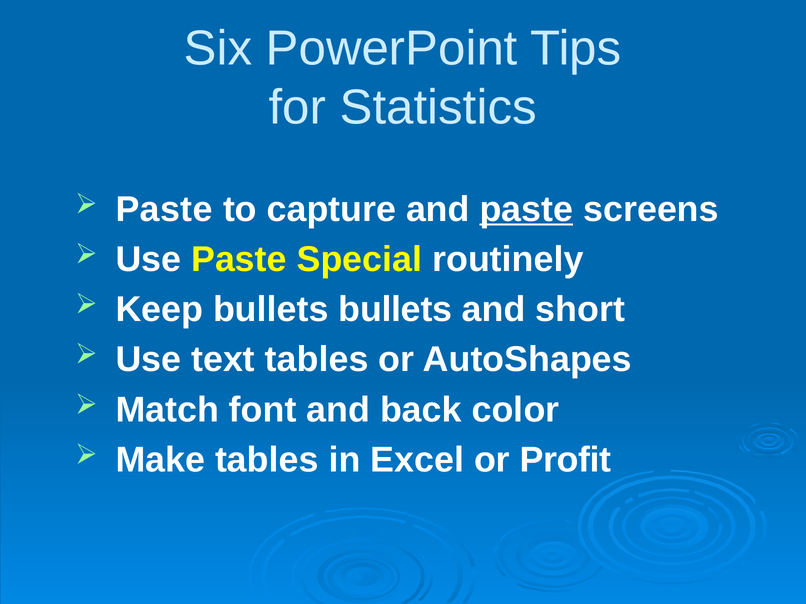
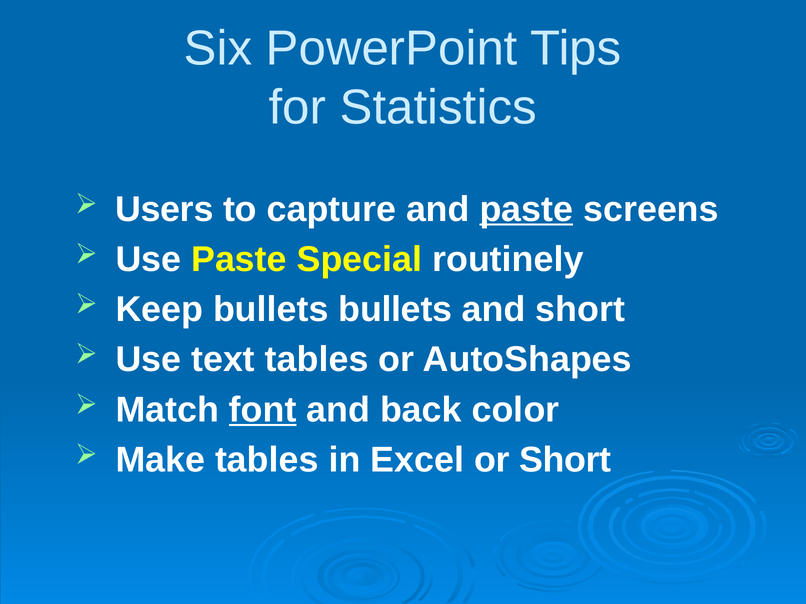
Paste: Paste -> Users (164, 209)
font underline: none -> present (263, 410)
or Profit: Profit -> Short (565, 460)
